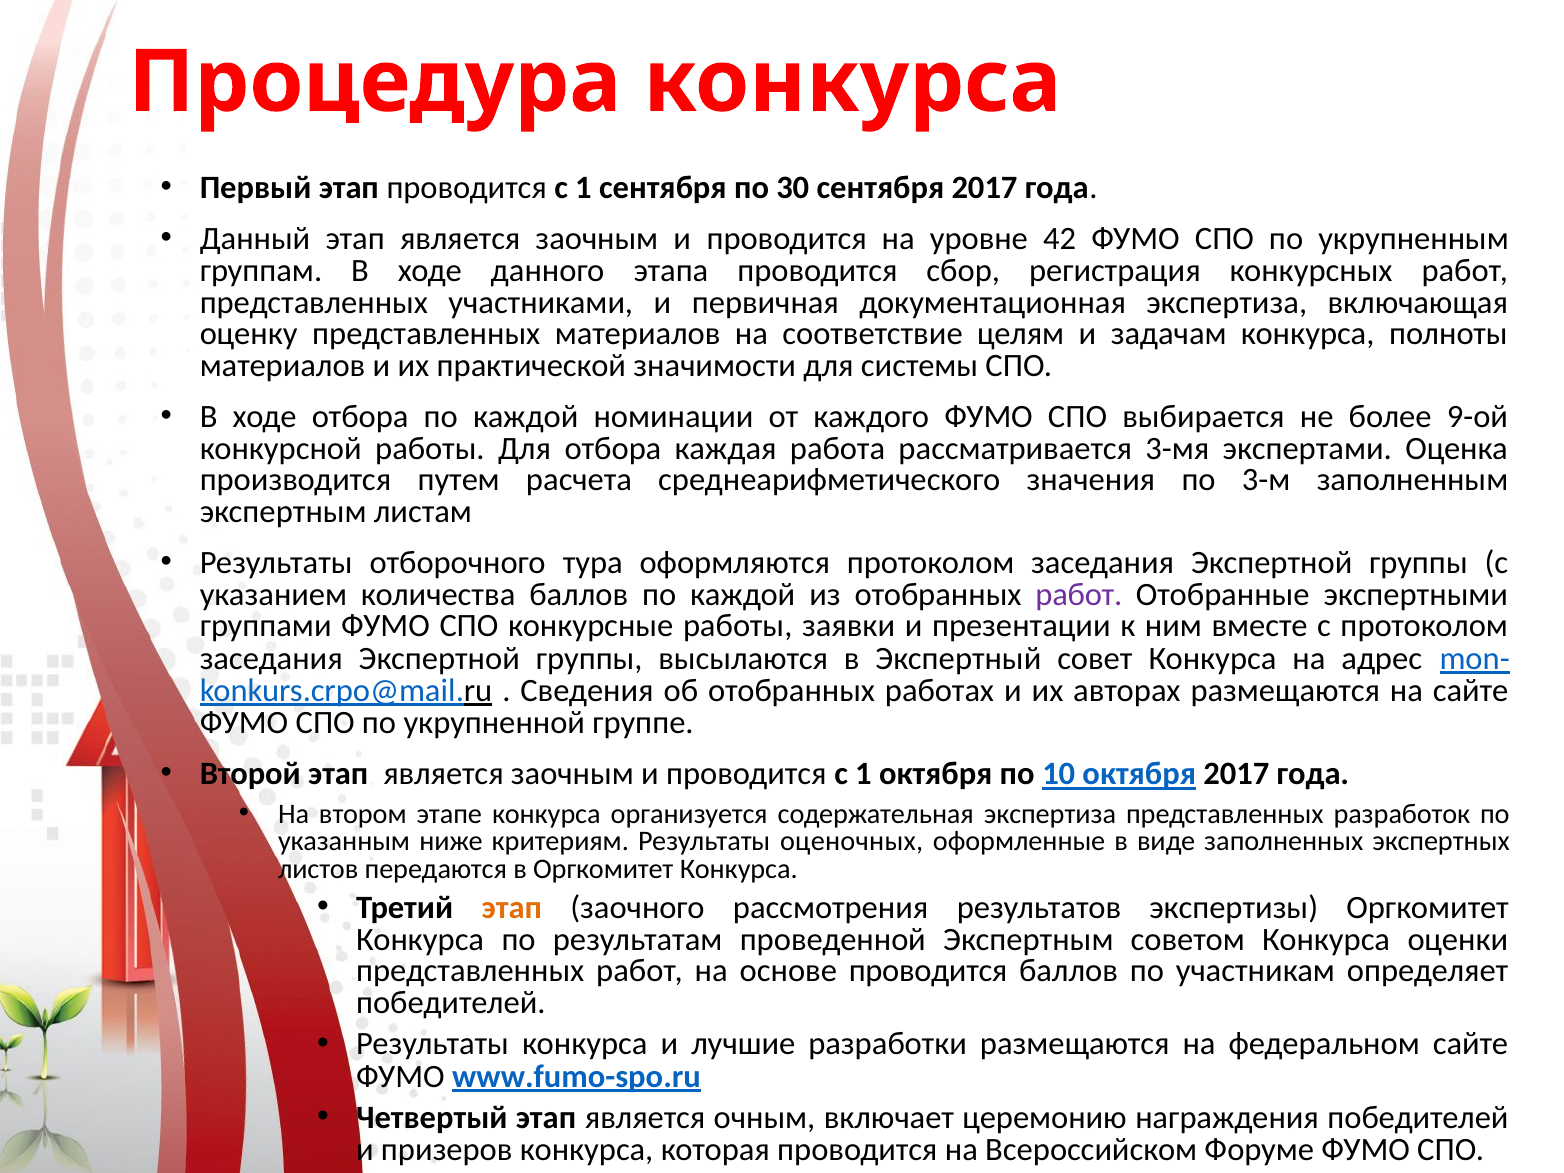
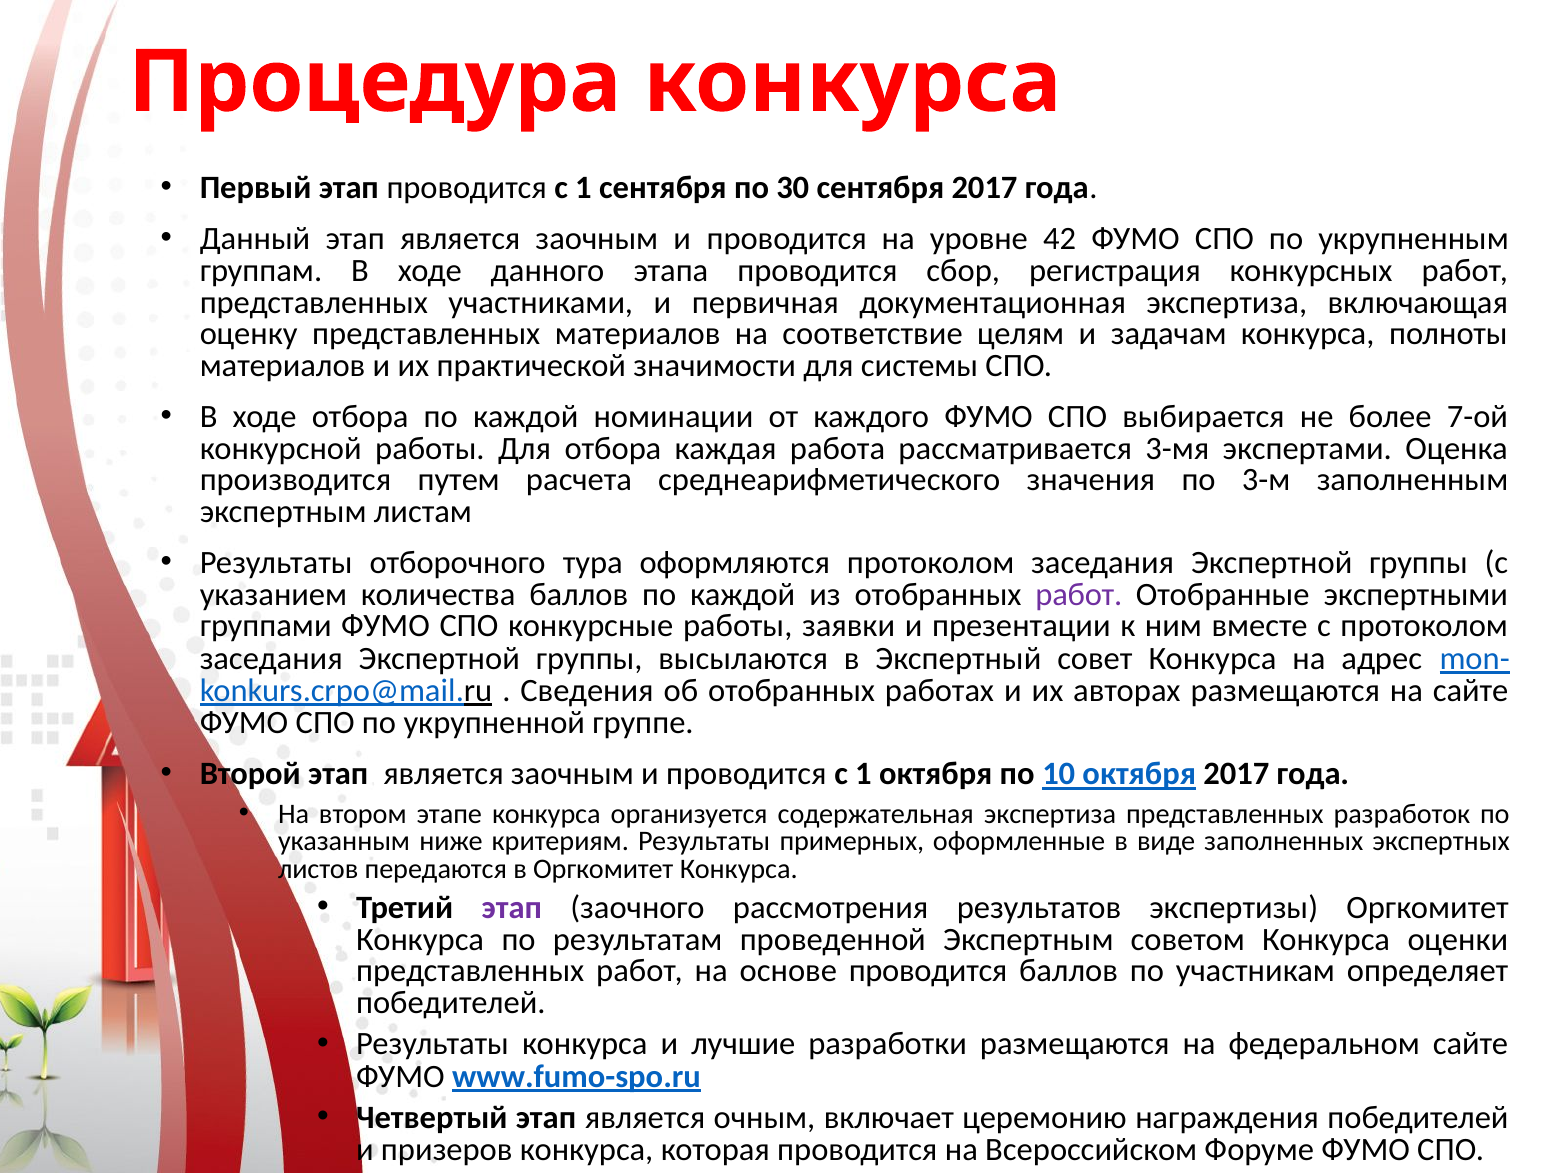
9-ой: 9-ой -> 7-ой (1477, 417)
оценочных: оценочных -> примерных (852, 841)
этап colour: orange -> purple (512, 908)
